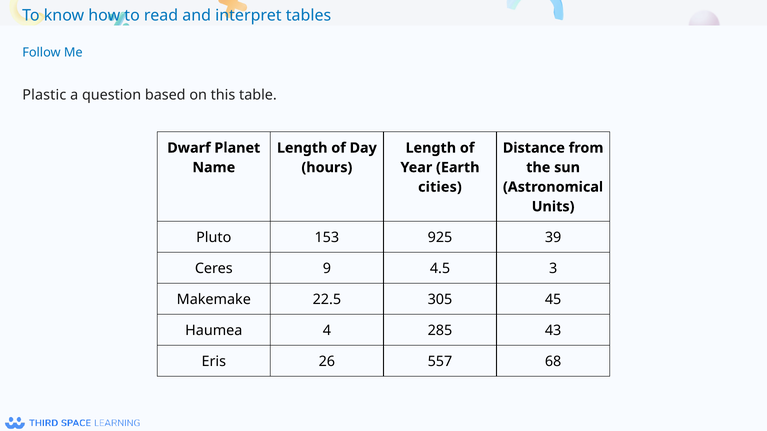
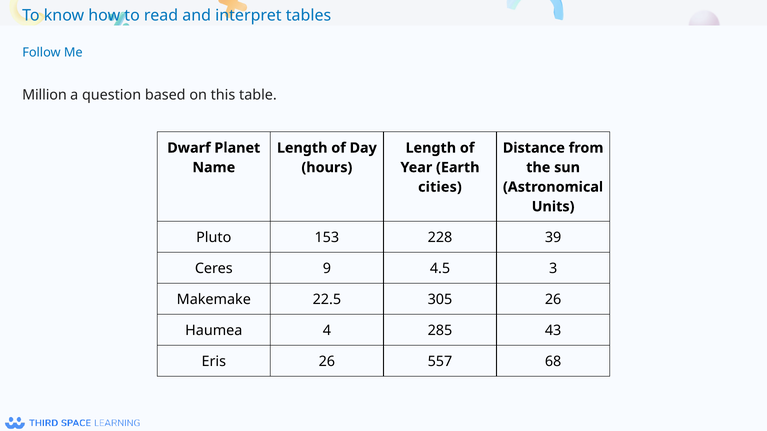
Plastic: Plastic -> Million (44, 95)
925: 925 -> 228 (440, 238)
305 45: 45 -> 26 (553, 300)
